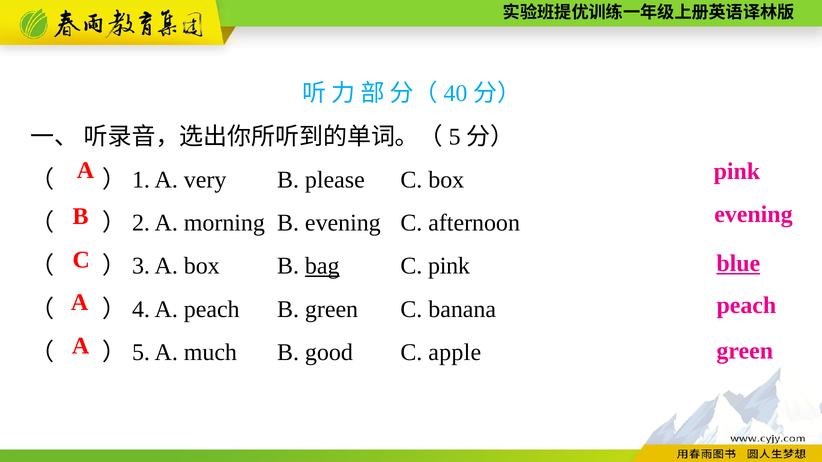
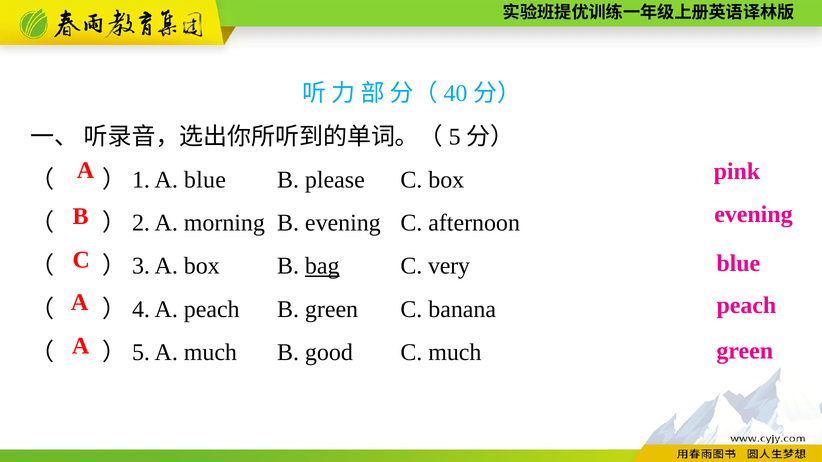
A very: very -> blue (205, 180)
blue underline: present -> none (738, 264)
C pink: pink -> very (449, 266)
C apple: apple -> much (455, 353)
